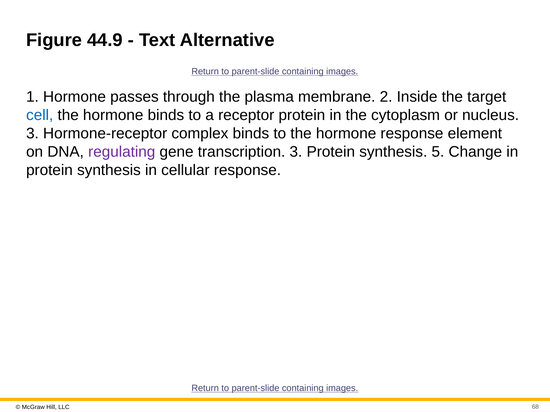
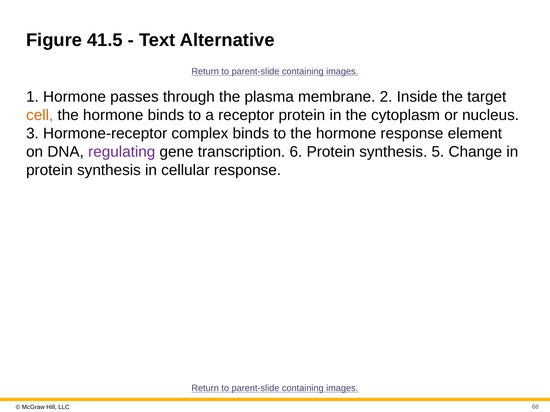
44.9: 44.9 -> 41.5 (105, 40)
cell colour: blue -> orange (40, 115)
transcription 3: 3 -> 6 (296, 152)
